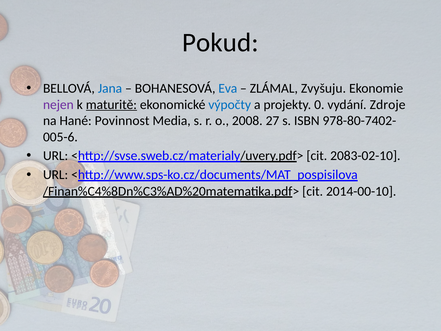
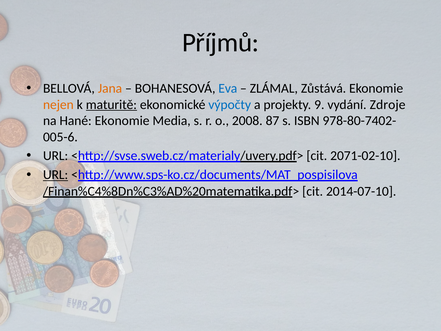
Pokud: Pokud -> Příjmů (221, 43)
Jana colour: blue -> orange (110, 88)
Zvyšuju: Zvyšuju -> Zůstává (324, 88)
nejen colour: purple -> orange (58, 105)
0: 0 -> 9 (319, 105)
Hané Povinnost: Povinnost -> Ekonomie (122, 121)
27: 27 -> 87 (272, 121)
2083-02-10: 2083-02-10 -> 2071-02-10 (365, 156)
URL underline: none -> present (56, 175)
2014-00-10: 2014-00-10 -> 2014-07-10 (361, 191)
